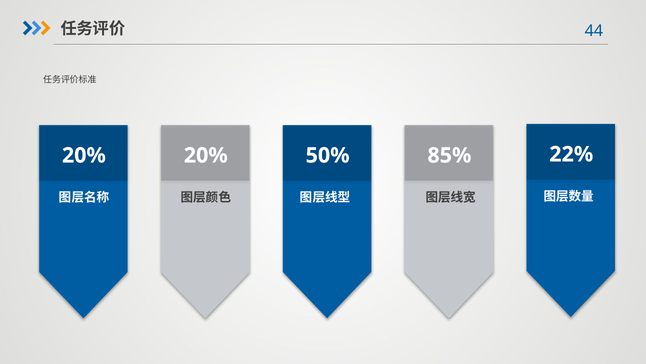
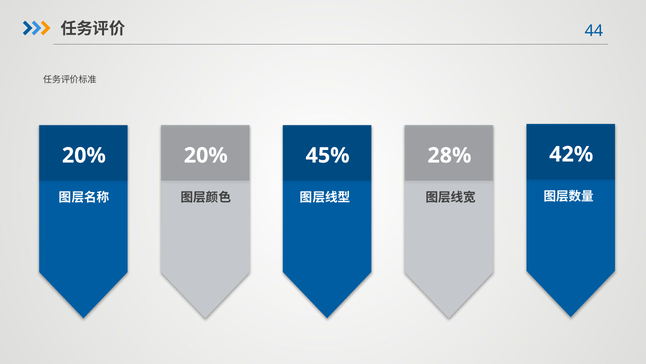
22%: 22% -> 42% (571, 154)
50%: 50% -> 45% (328, 155)
85%: 85% -> 28% (449, 155)
